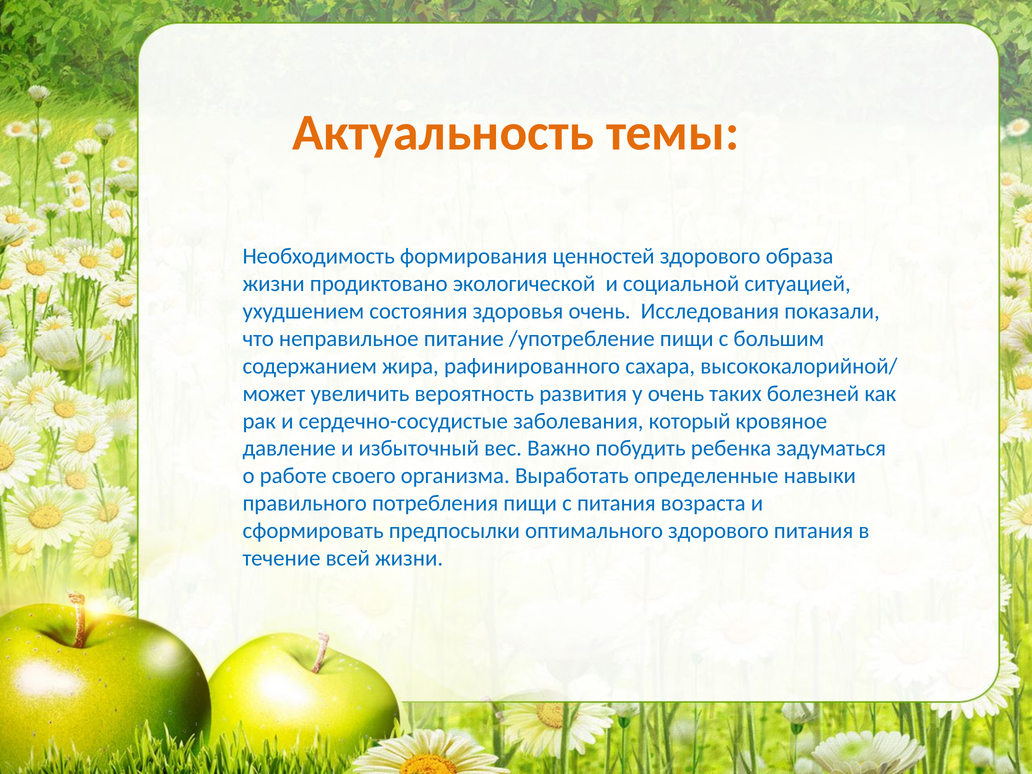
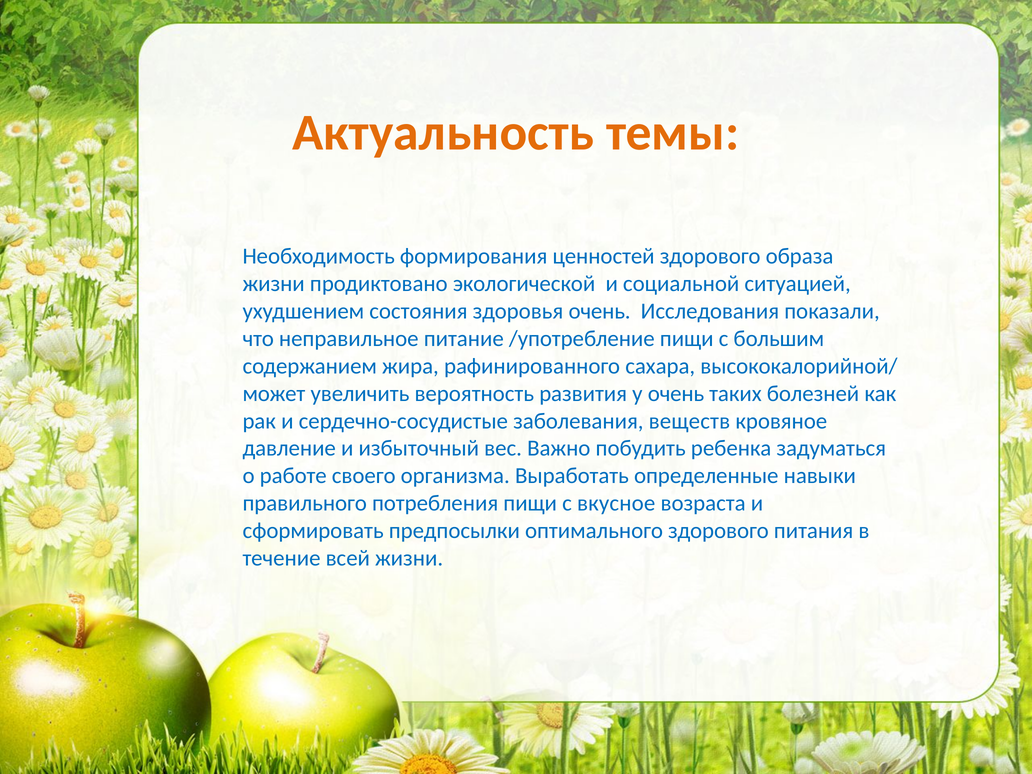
который: который -> веществ (689, 421)
с питания: питания -> вкусное (616, 503)
